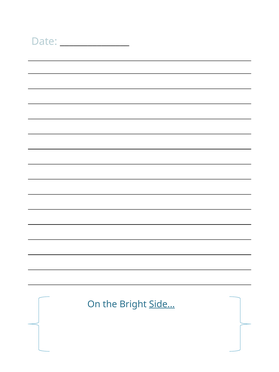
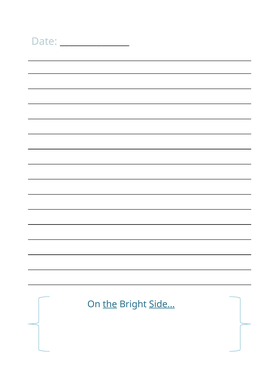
the underline: none -> present (110, 304)
